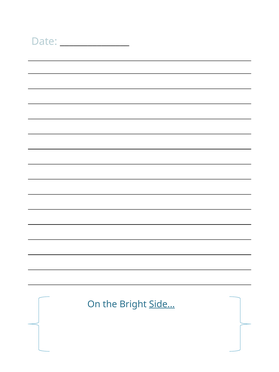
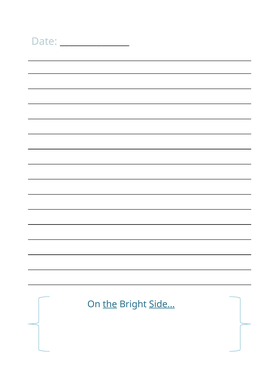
the underline: none -> present (110, 304)
